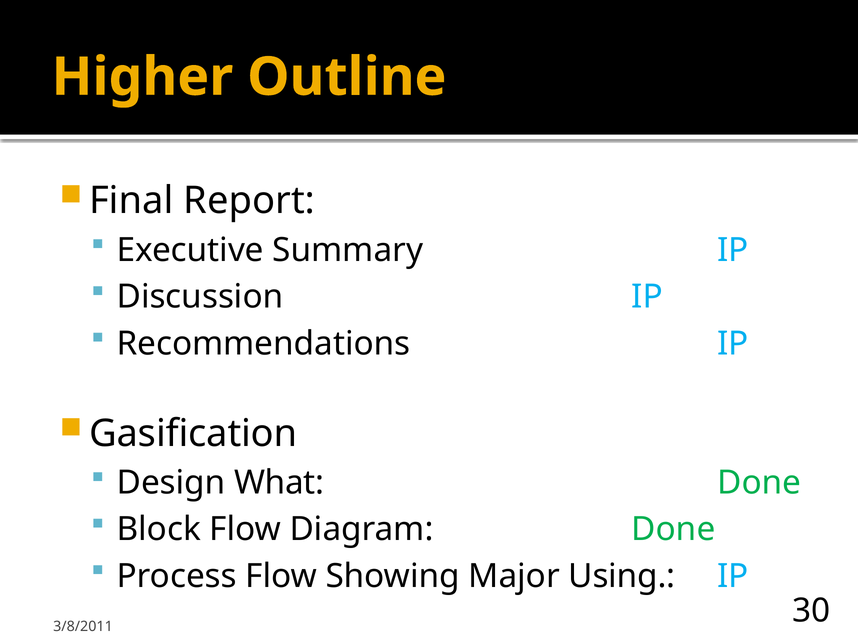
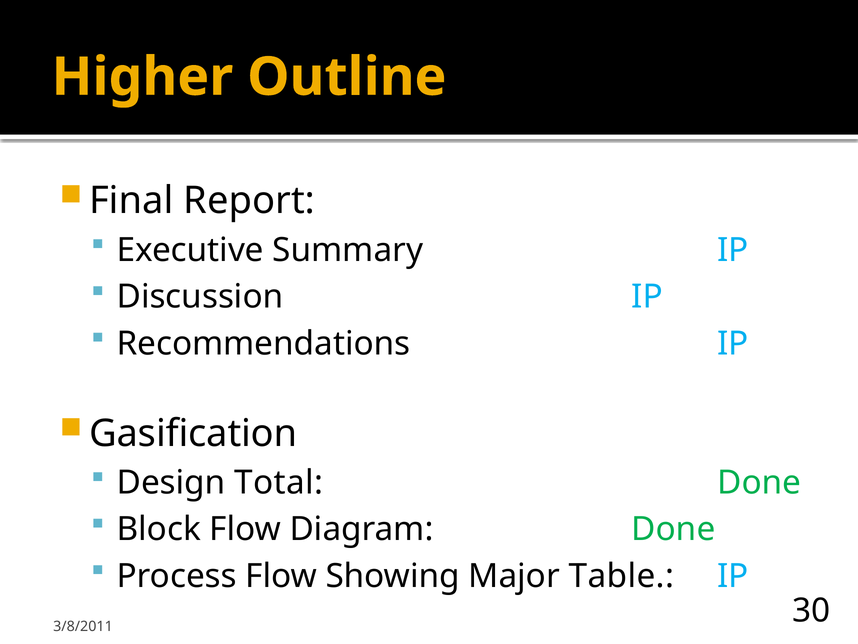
What: What -> Total (279, 482)
Using: Using -> Table (622, 576)
